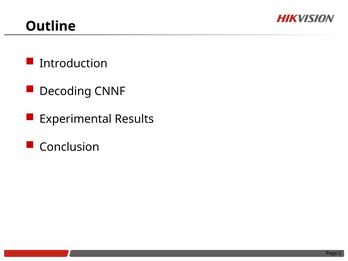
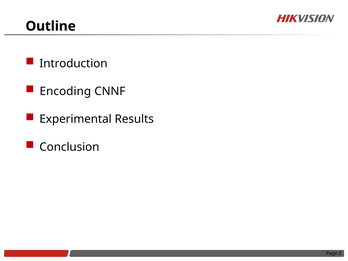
Decoding: Decoding -> Encoding (65, 91)
